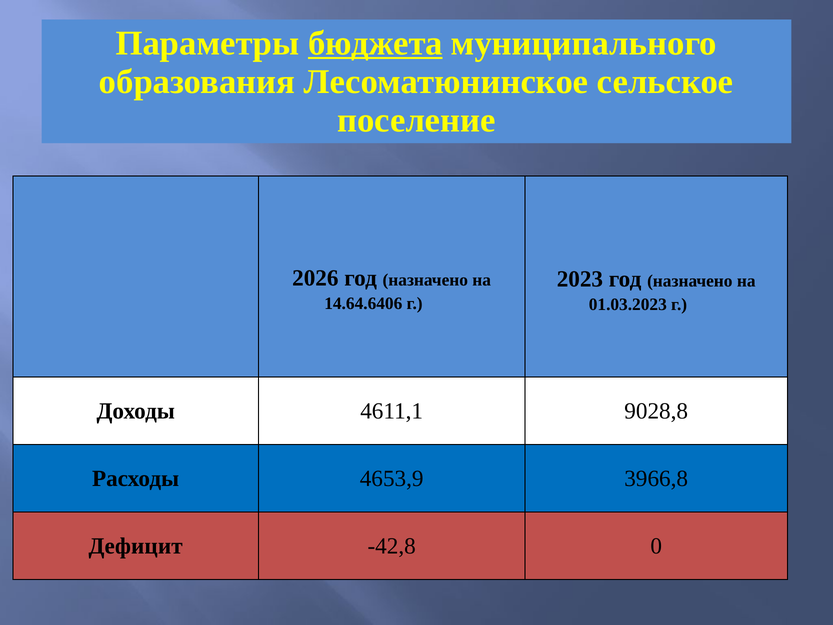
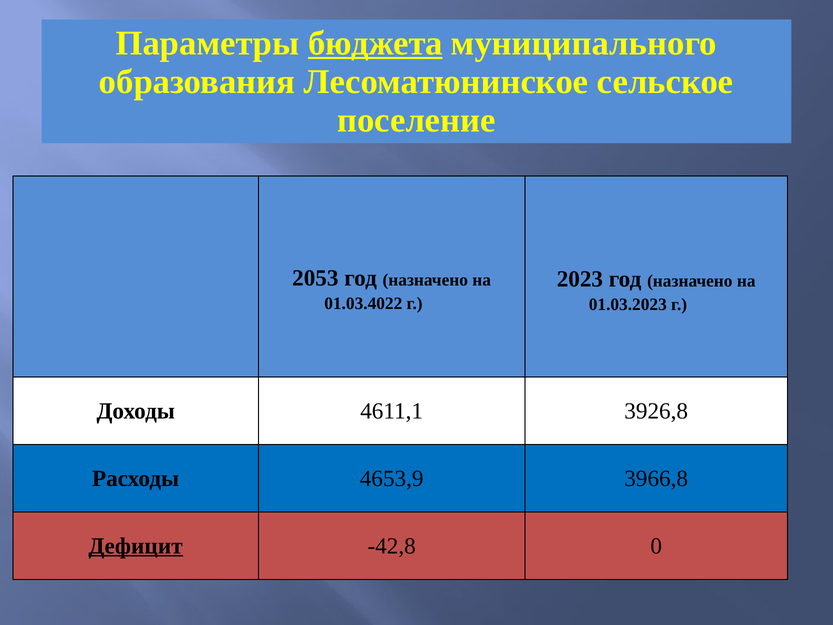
2026: 2026 -> 2053 (315, 278)
14.64.6406: 14.64.6406 -> 01.03.4022 (363, 303)
9028,8: 9028,8 -> 3926,8 (656, 411)
Дефицит underline: none -> present (136, 546)
